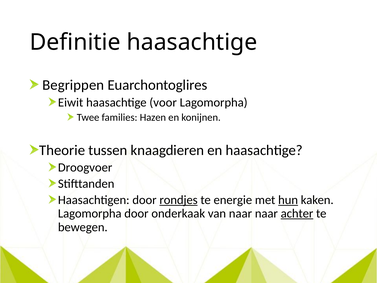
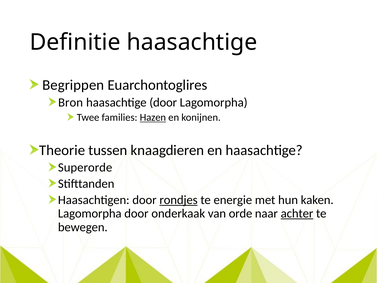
Eiwit: Eiwit -> Bron (71, 102)
haasachtige voor: voor -> door (163, 102)
Hazen underline: none -> present (153, 117)
Droogvoer: Droogvoer -> Superorde (85, 167)
hun underline: present -> none (288, 200)
van naar: naar -> orde (241, 213)
